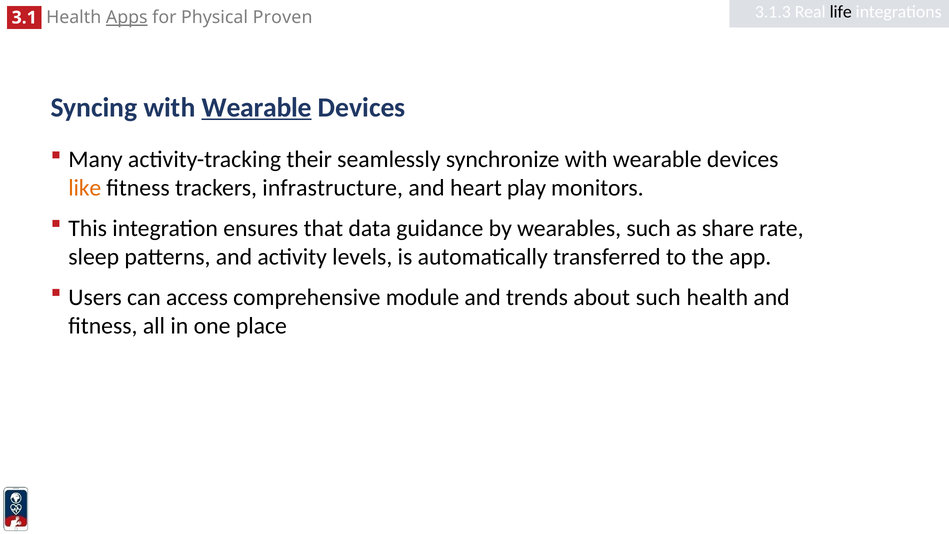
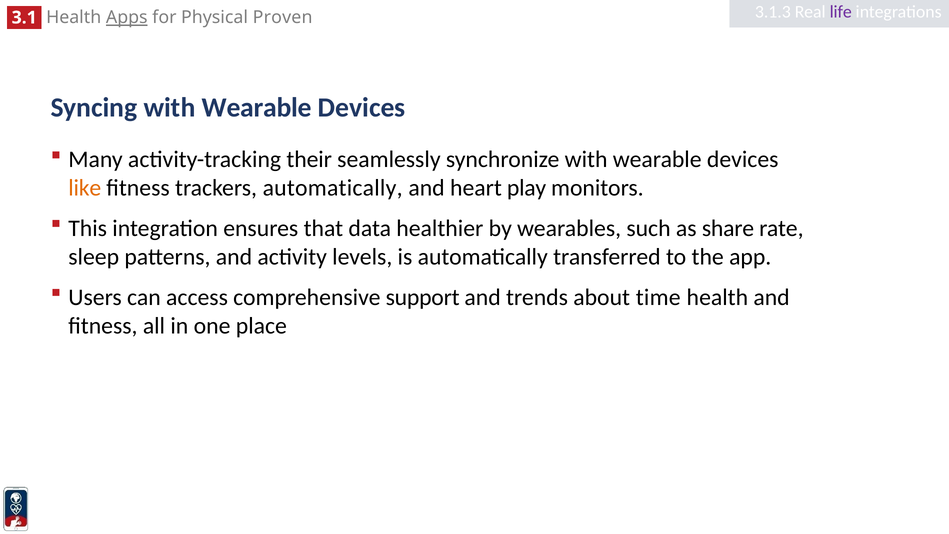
life colour: black -> purple (841, 12)
Wearable underline: present -> none (257, 107)
trackers infrastructure: infrastructure -> automatically (333, 188)
guidance: guidance -> healthier (440, 228)
module: module -> support (423, 297)
about such: such -> time (658, 297)
